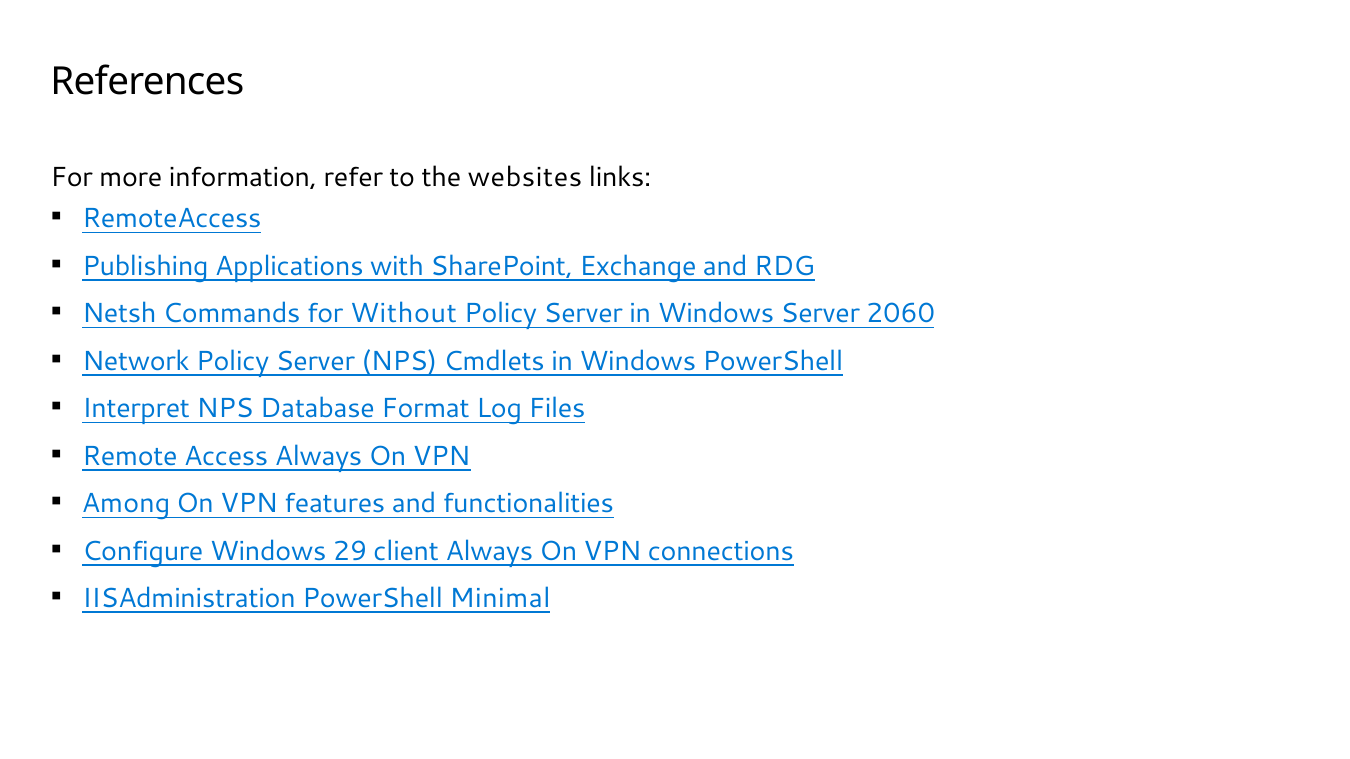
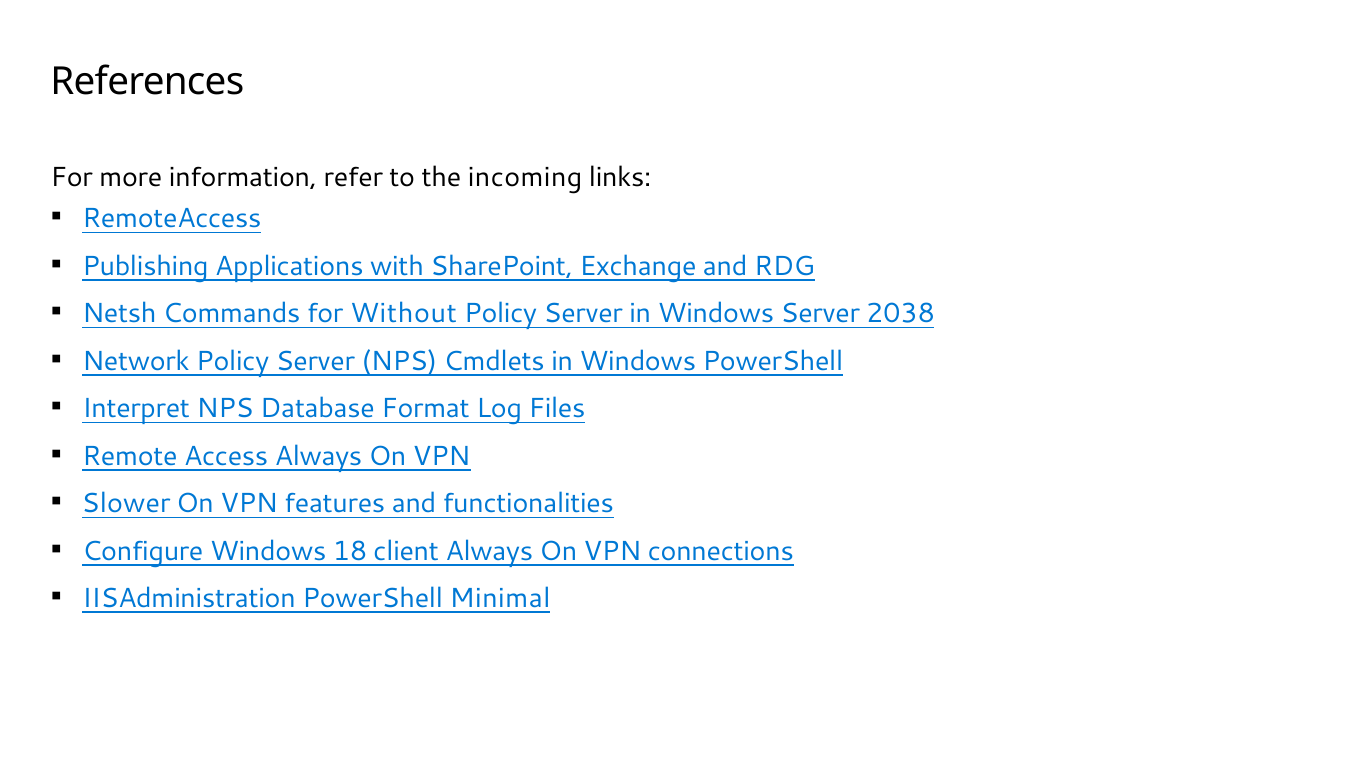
websites: websites -> incoming (525, 177)
2060: 2060 -> 2038 (900, 314)
Among: Among -> Slower (126, 504)
29: 29 -> 18 (350, 551)
